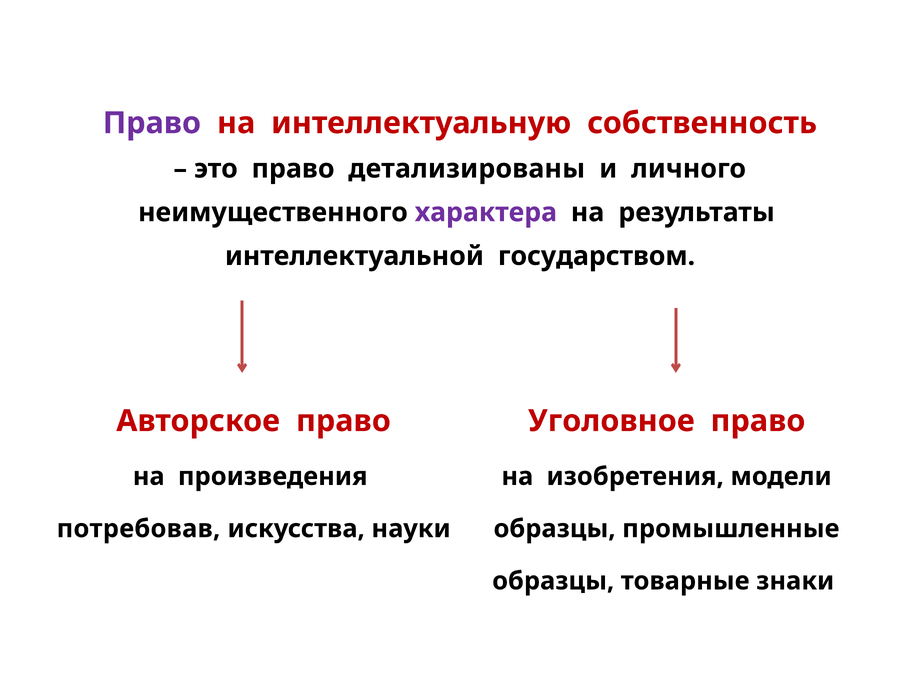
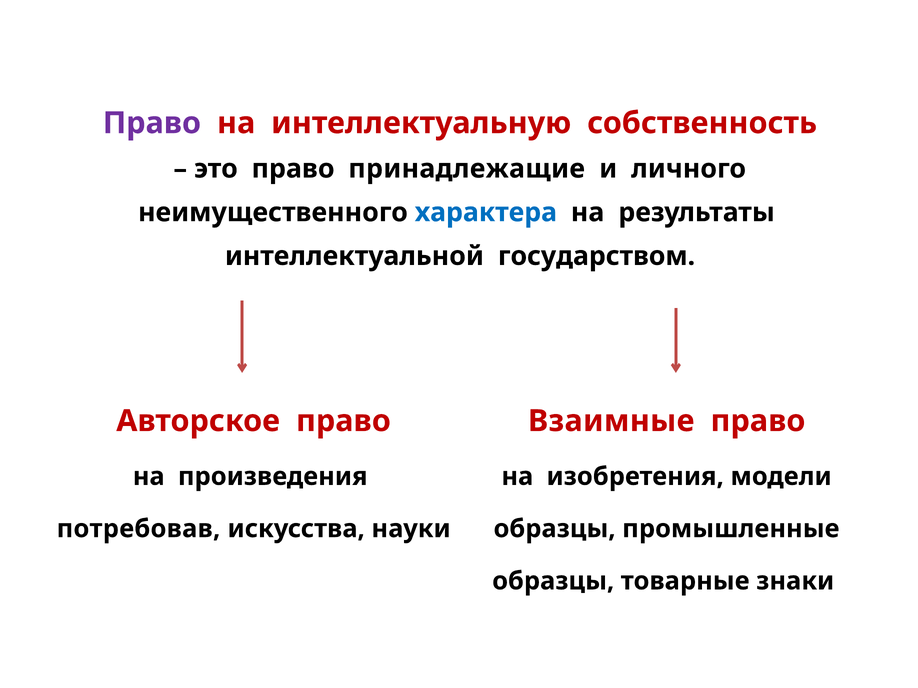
детализированы: детализированы -> принадлежащие (467, 169)
характера colour: purple -> blue (486, 213)
Уголовное: Уголовное -> Взаимные (611, 421)
